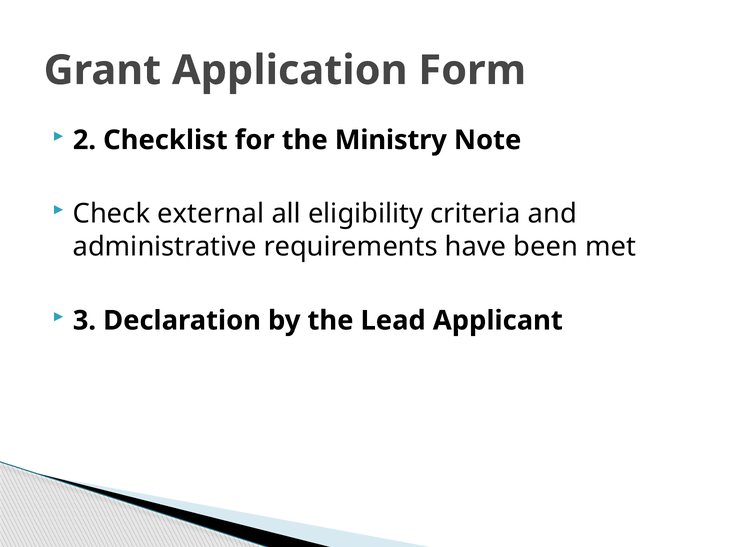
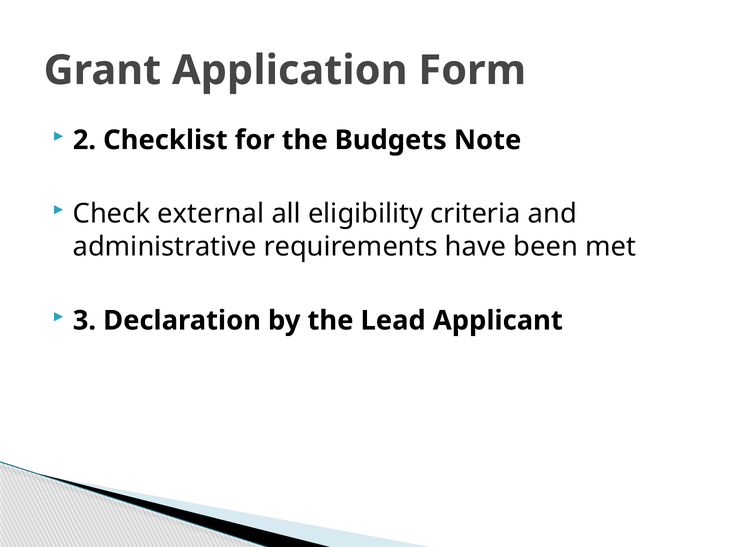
Ministry: Ministry -> Budgets (391, 140)
